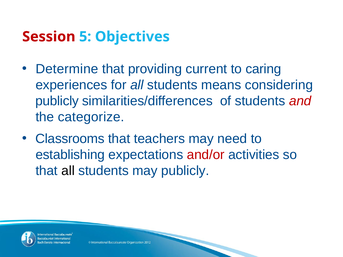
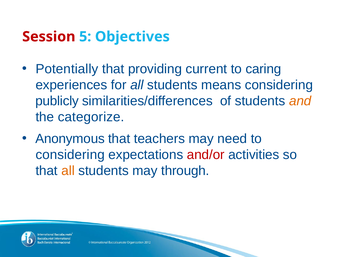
Determine: Determine -> Potentially (67, 69)
and colour: red -> orange (300, 101)
Classrooms: Classrooms -> Anonymous (70, 139)
establishing: establishing -> considering (70, 155)
all colour: black -> orange (68, 171)
may publicly: publicly -> through (185, 171)
